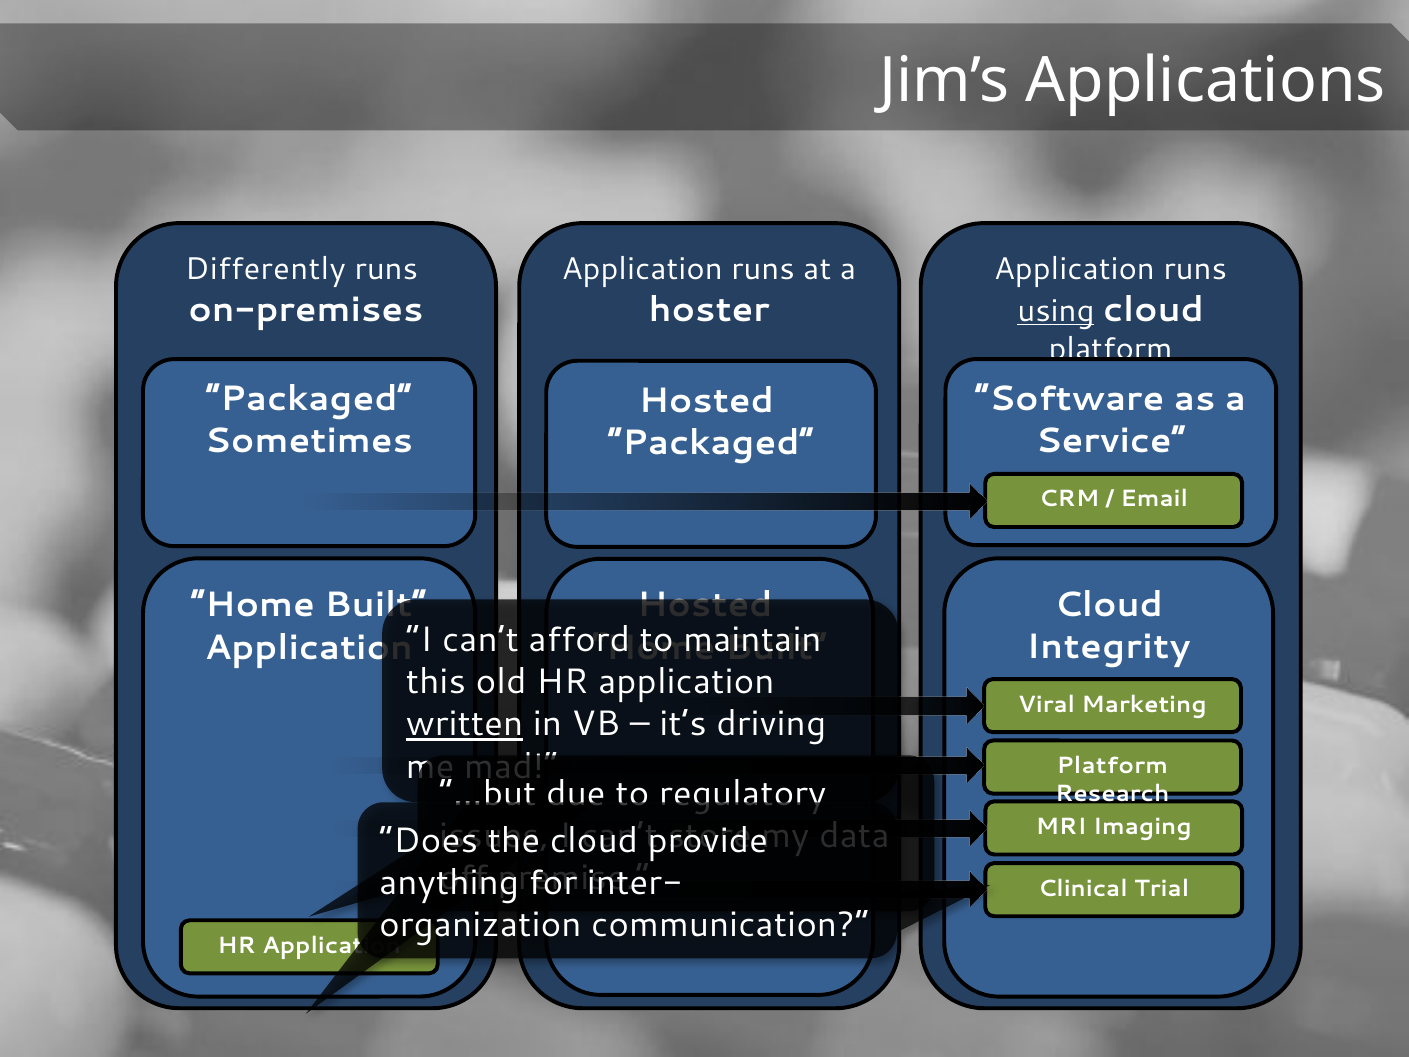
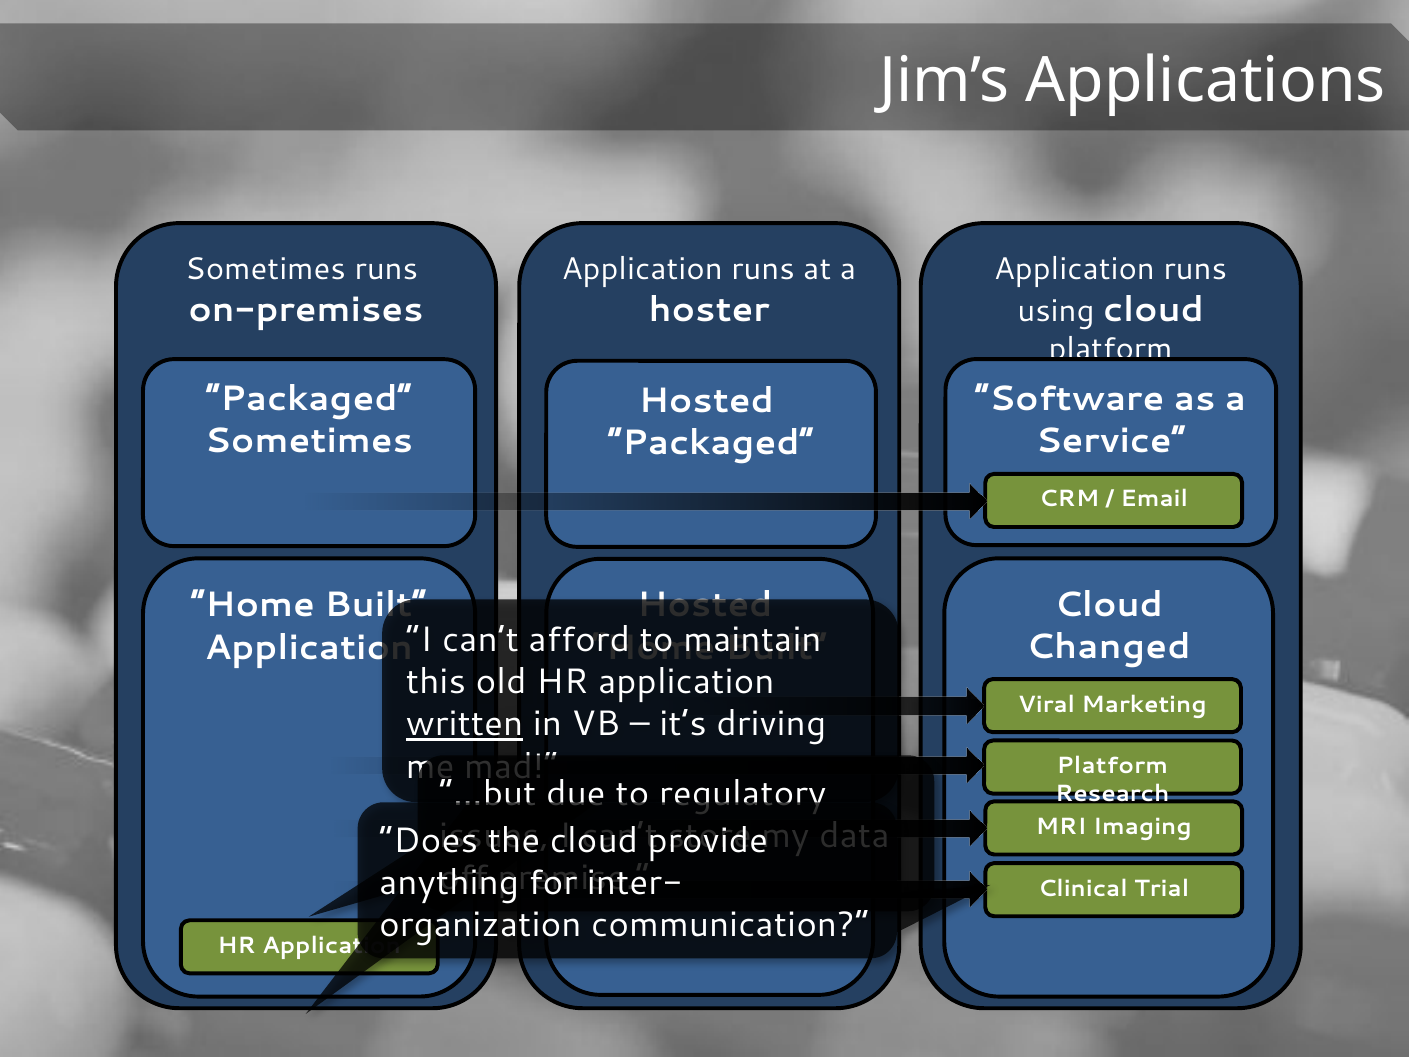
Differently: Differently -> Sometimes (266, 270)
using underline: present -> none (1056, 311)
Integrity: Integrity -> Changed (1108, 647)
